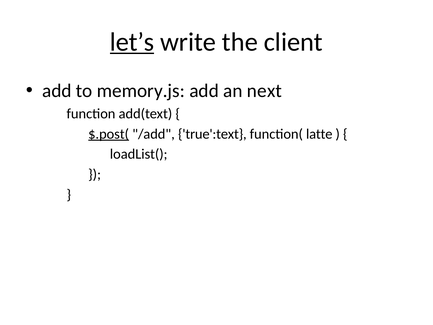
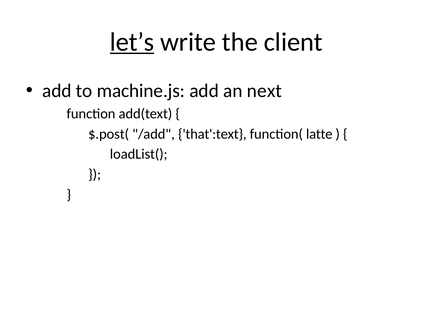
memory.js: memory.js -> machine.js (141, 91)
$.post( underline: present -> none (109, 134)
true':text: true':text -> that':text (212, 134)
